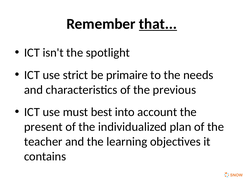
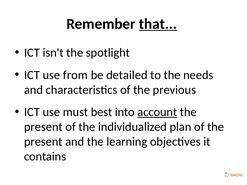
strict: strict -> from (75, 75)
primaire: primaire -> detailed (127, 75)
account underline: none -> present (157, 112)
teacher: teacher -> present (43, 142)
